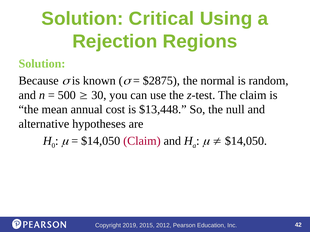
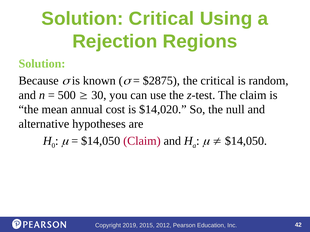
the normal: normal -> critical (218, 81)
$13,448: $13,448 -> $14,020 (163, 110)
